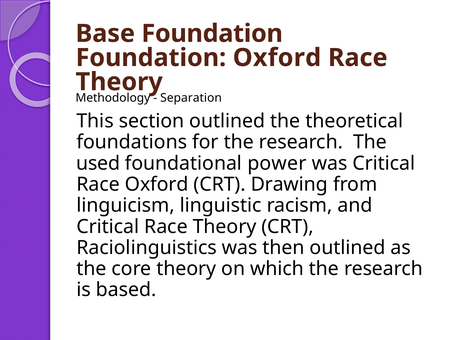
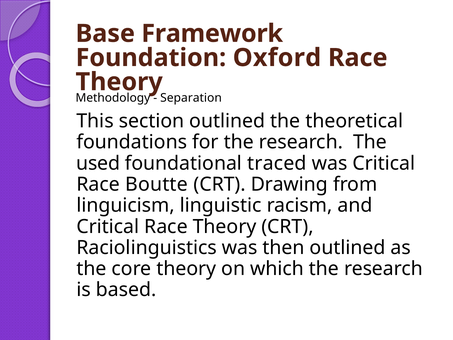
Base Foundation: Foundation -> Framework (212, 34)
power: power -> traced (277, 163)
Race Oxford: Oxford -> Boutte (157, 184)
